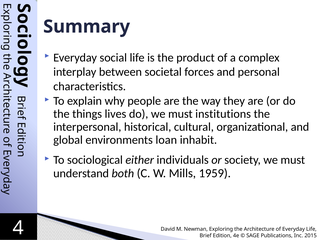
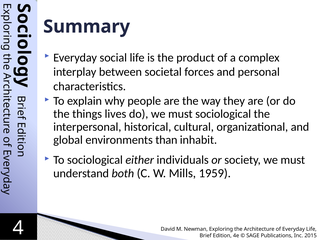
must institutions: institutions -> sociological (223, 114)
loan: loan -> than (166, 140)
